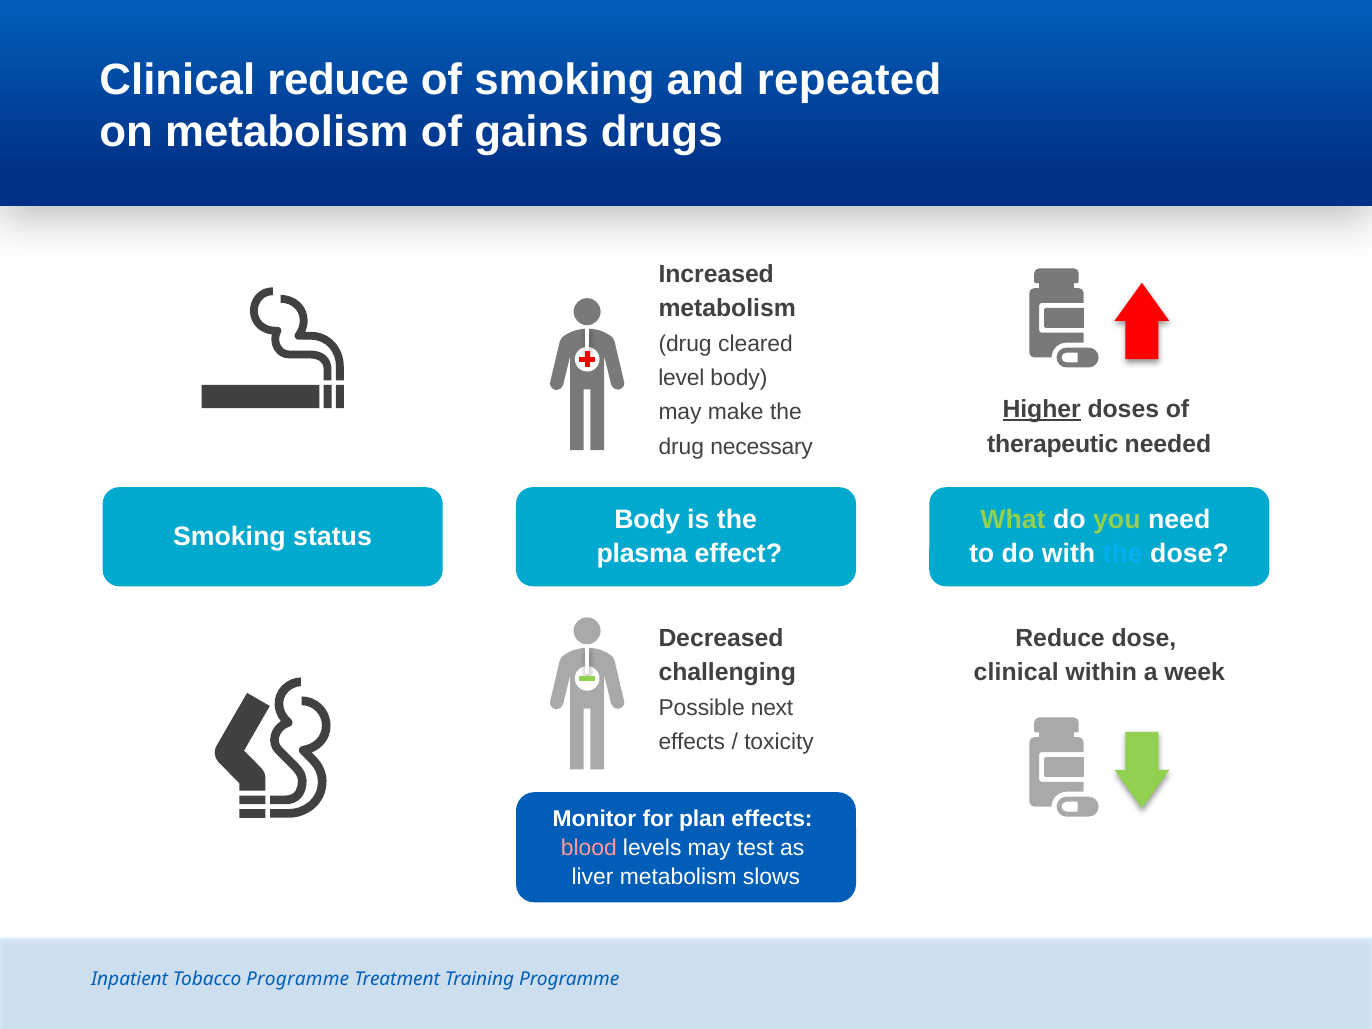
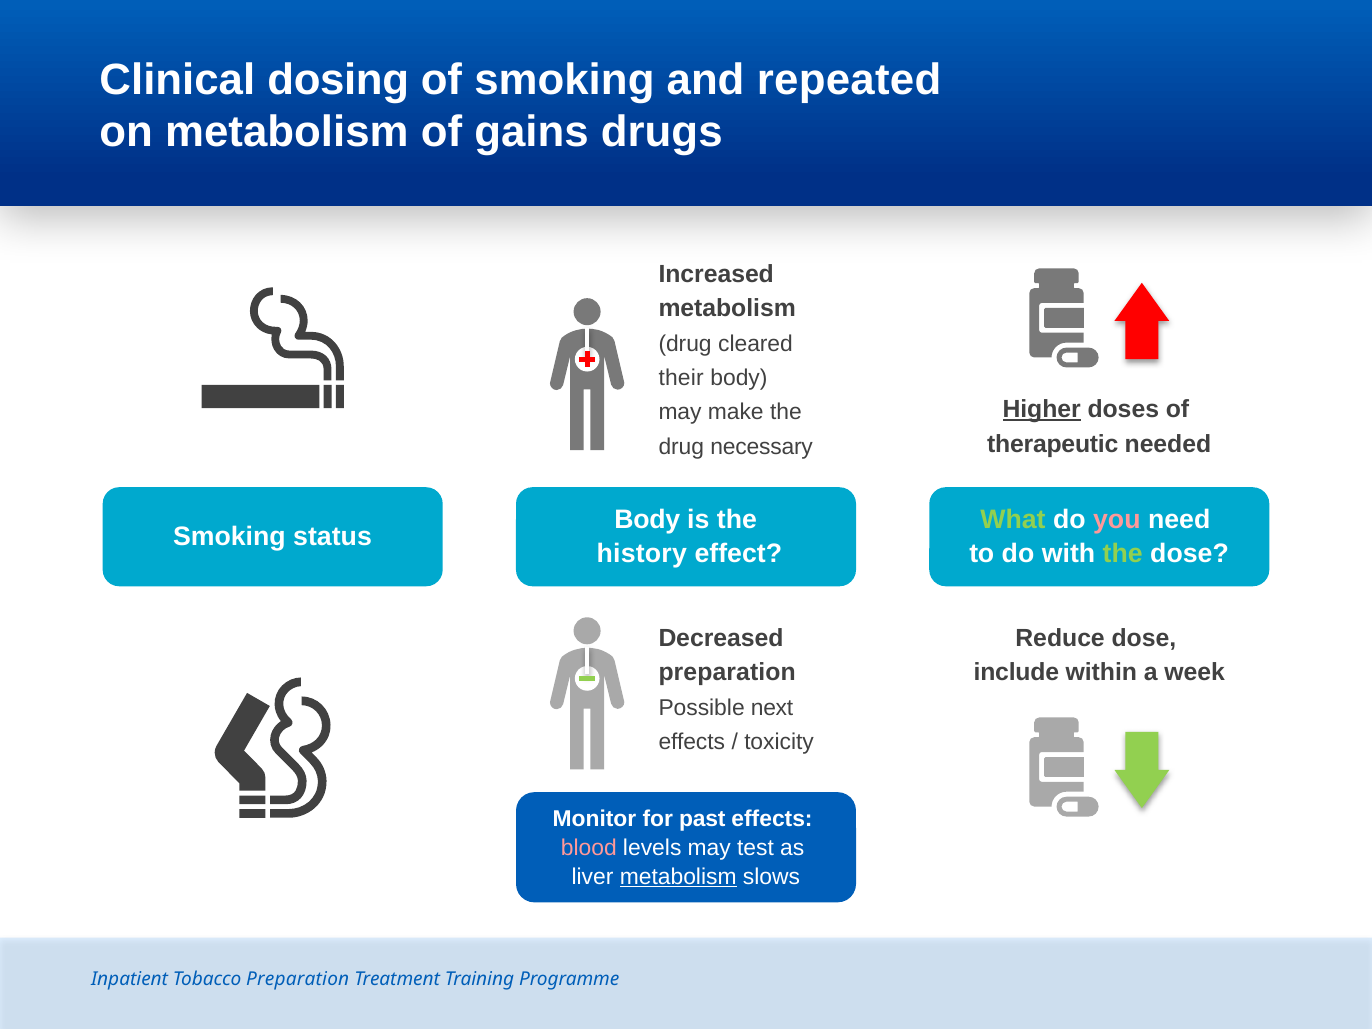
Clinical reduce: reduce -> dosing (338, 80)
level: level -> their (681, 378)
you colour: light green -> pink (1117, 520)
plasma: plasma -> history (642, 554)
the colour: light blue -> light green (1123, 554)
challenging: challenging -> preparation (727, 673)
clinical: clinical -> include (1016, 673)
plan: plan -> past (702, 819)
metabolism underline: none -> present (678, 877)
Tobacco Programme: Programme -> Preparation (298, 979)
